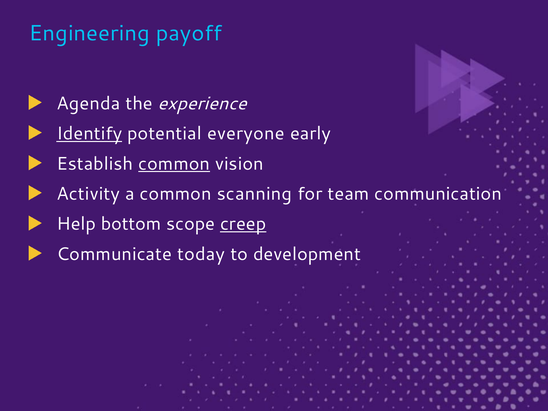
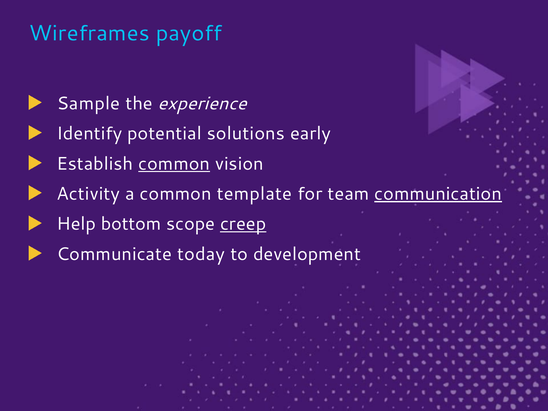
Engineering: Engineering -> Wireframes (89, 33)
Agenda: Agenda -> Sample (88, 103)
Identify underline: present -> none (89, 134)
everyone: everyone -> solutions (246, 134)
scanning: scanning -> template (254, 194)
communication underline: none -> present (438, 194)
